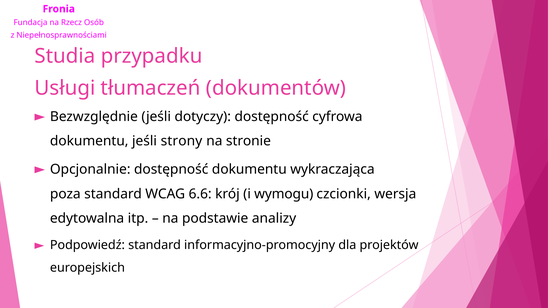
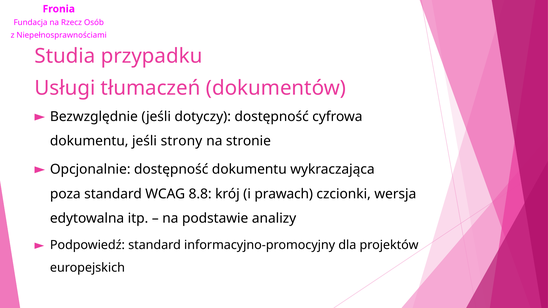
6.6: 6.6 -> 8.8 (200, 194)
wymogu: wymogu -> prawach (284, 194)
